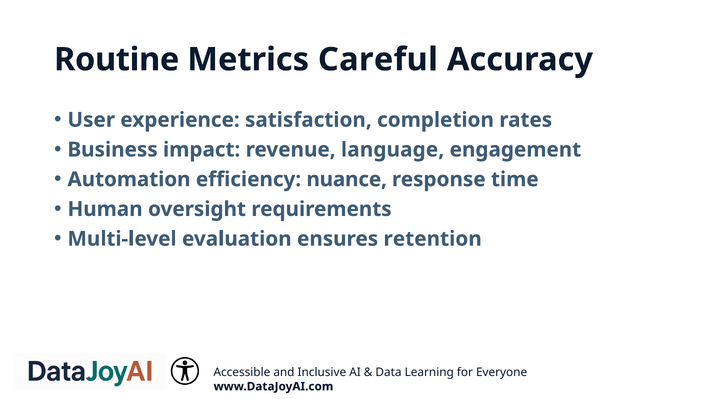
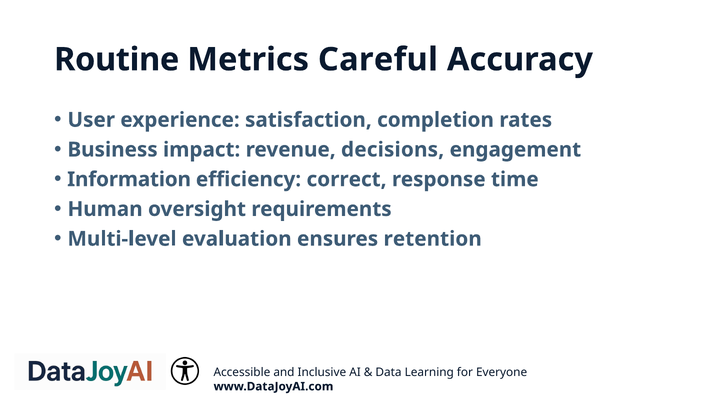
language: language -> decisions (393, 150)
Automation: Automation -> Information (129, 180)
nuance: nuance -> correct (347, 180)
